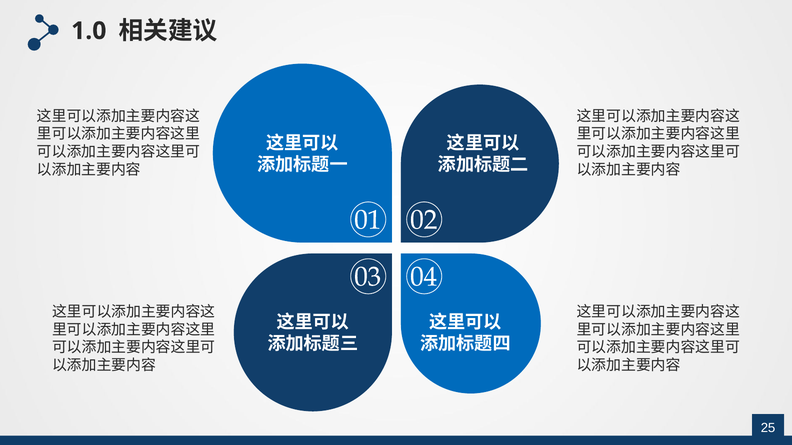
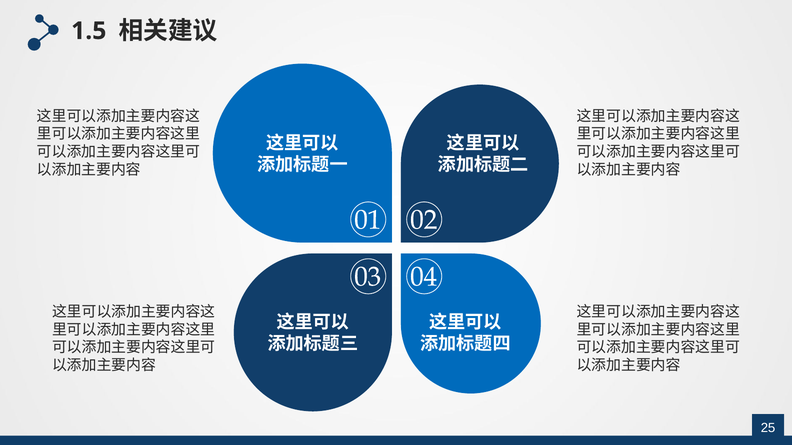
1.0: 1.0 -> 1.5 (89, 31)
